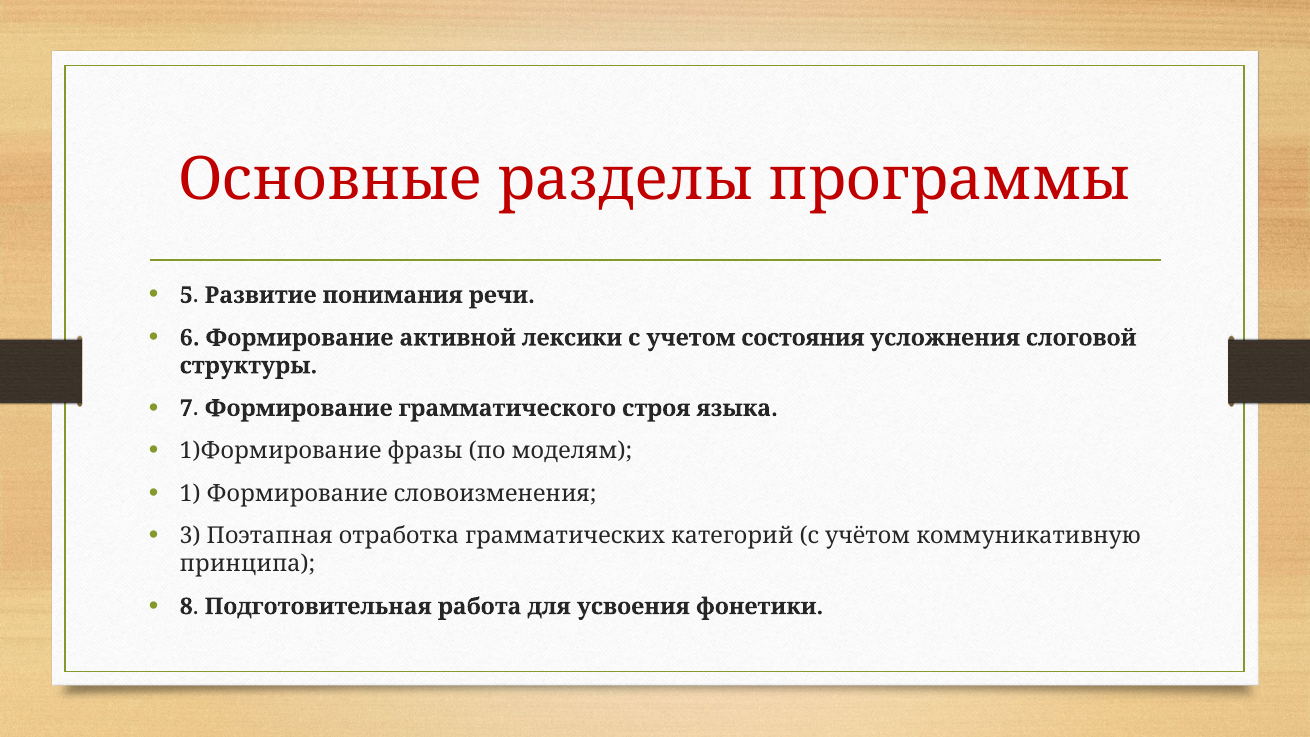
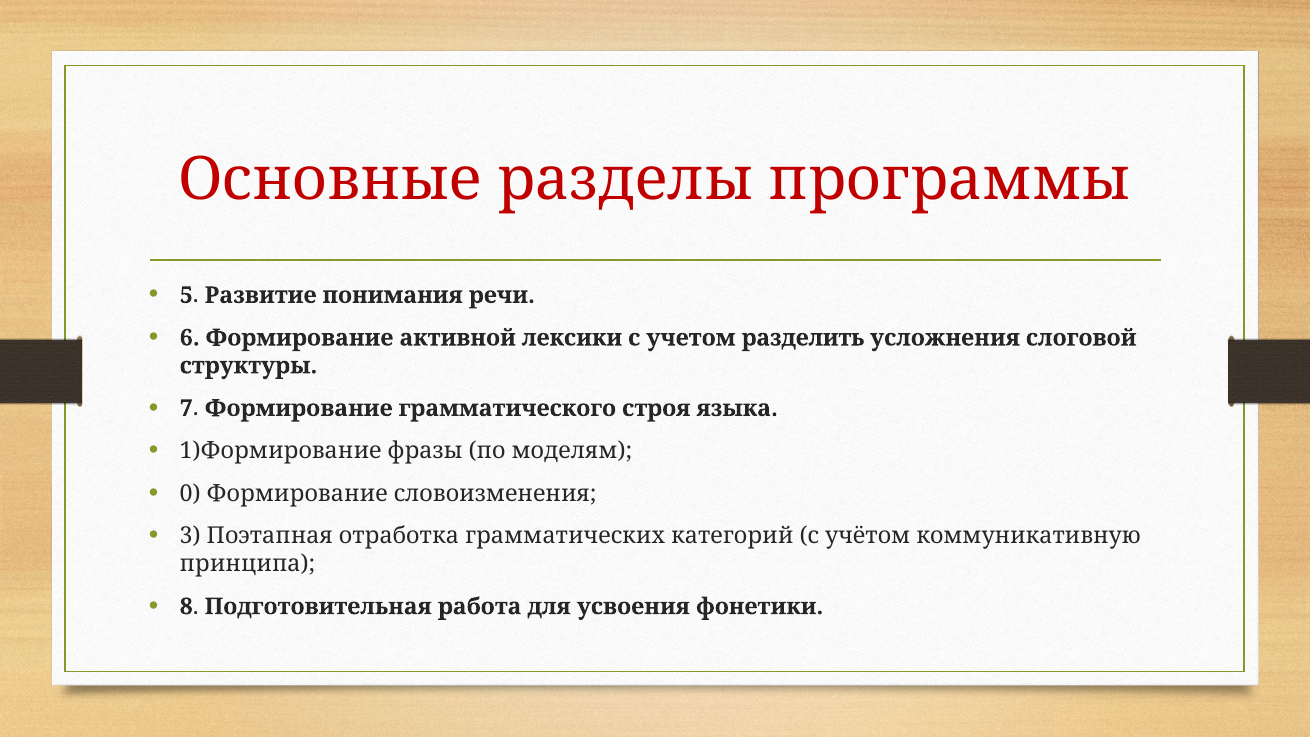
состояния: состояния -> разделить (803, 338)
1: 1 -> 0 (190, 493)
